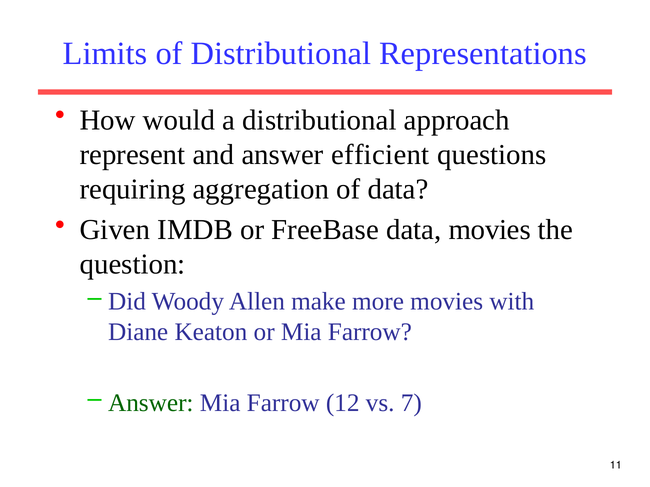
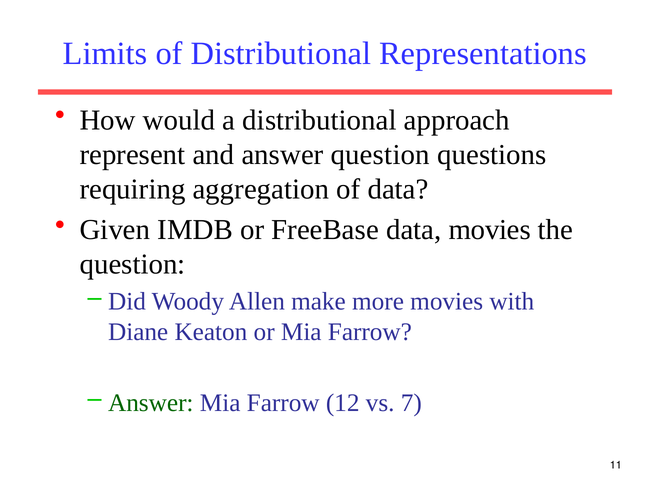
answer efficient: efficient -> question (380, 155)
